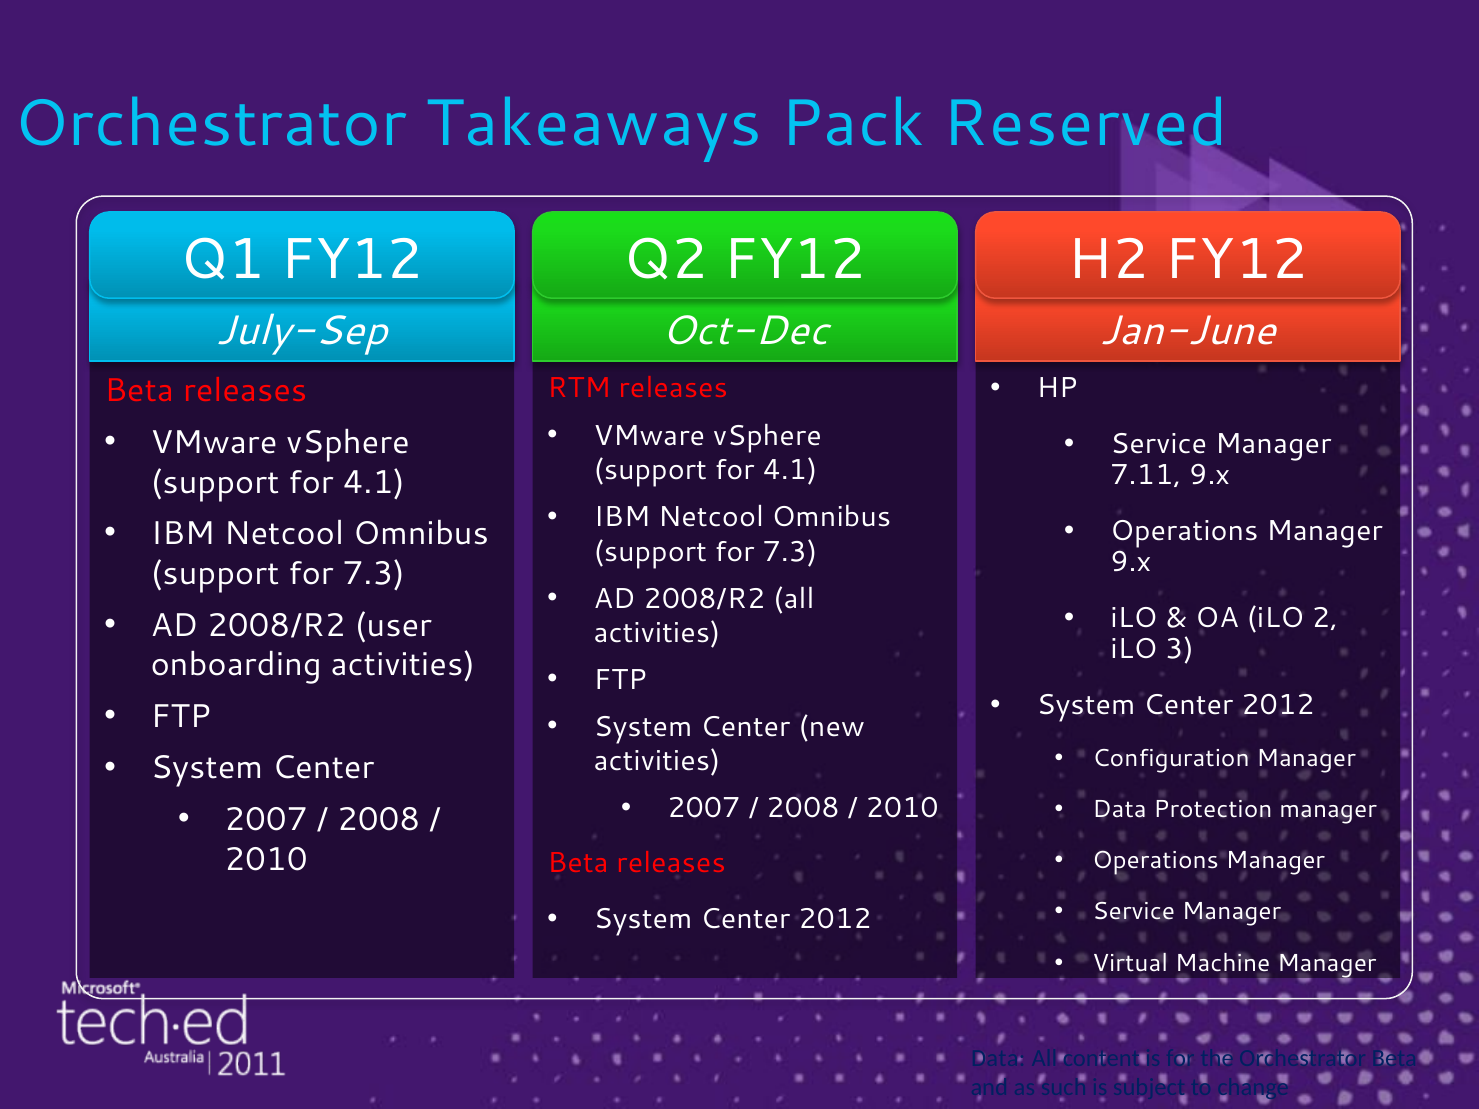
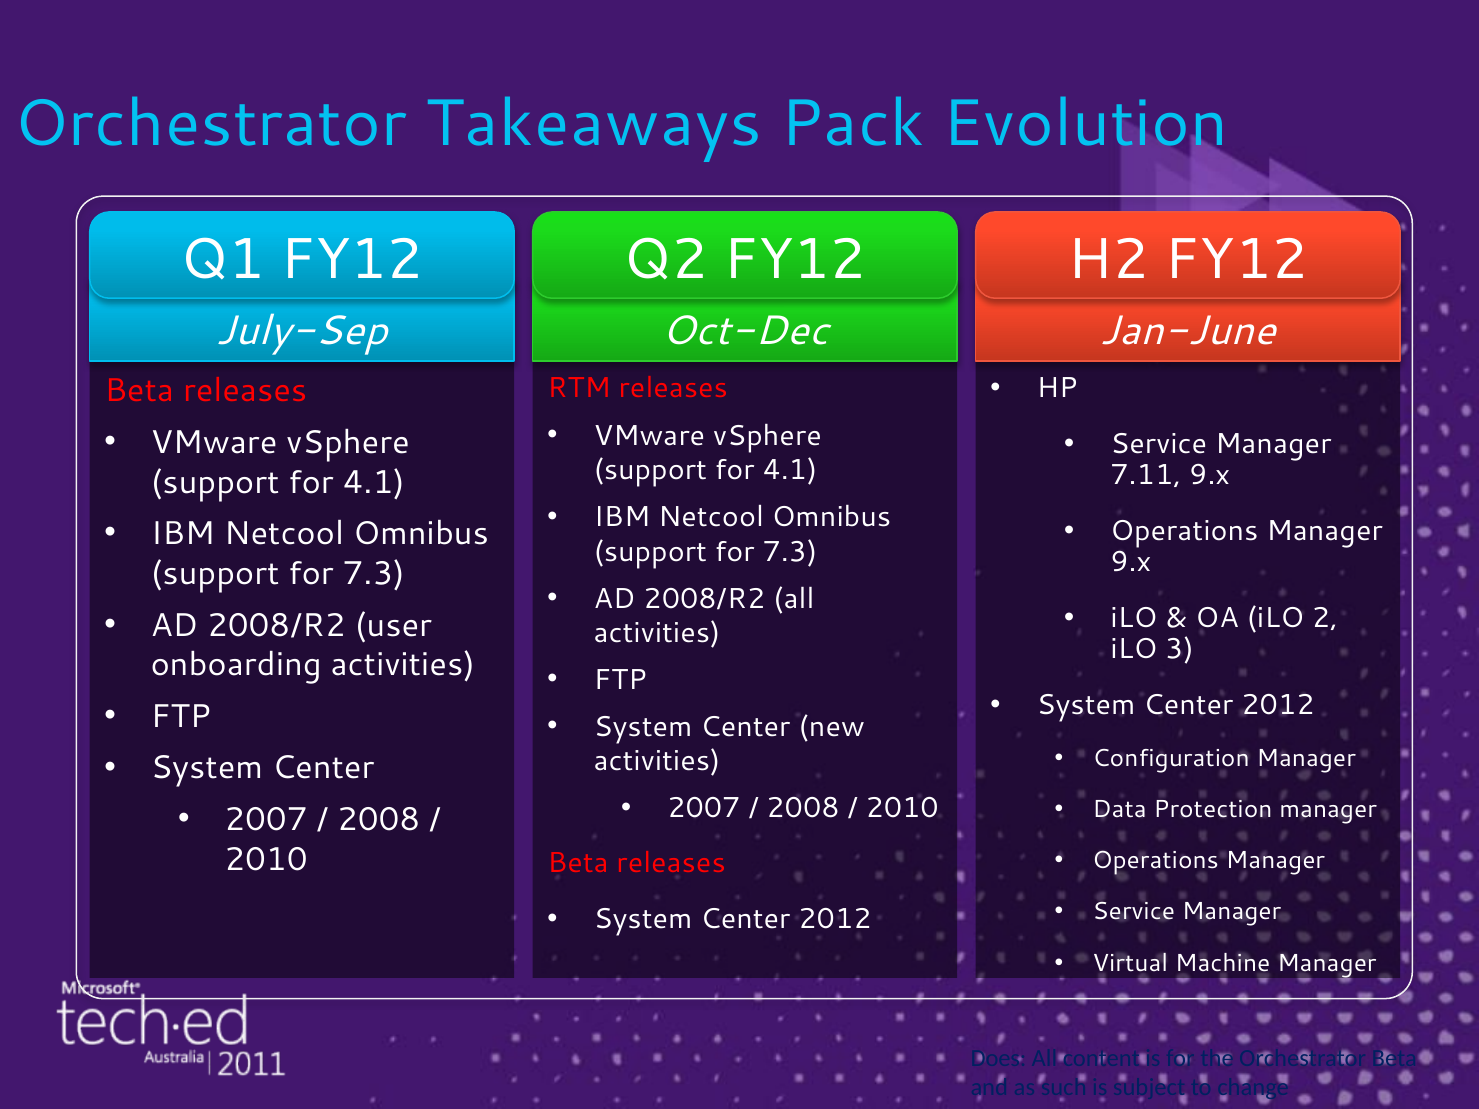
Reserved: Reserved -> Evolution (1085, 124)
Data: Data -> Does (999, 1058)
